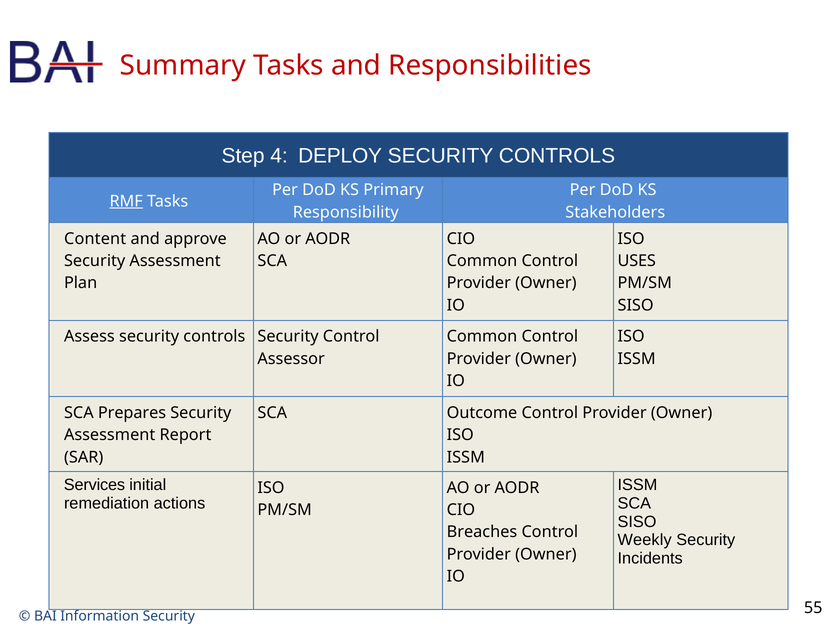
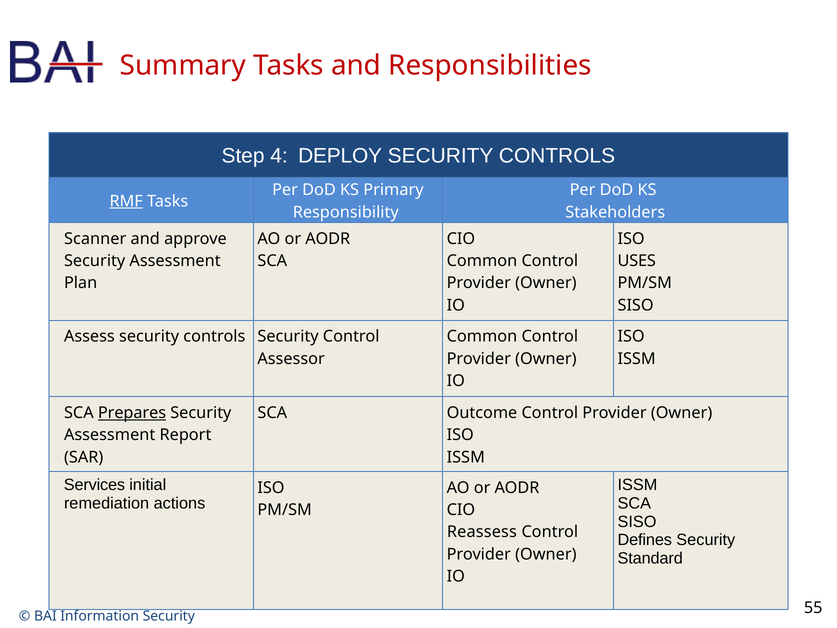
Content: Content -> Scanner (95, 239)
Prepares underline: none -> present (132, 413)
Breaches: Breaches -> Reassess (482, 532)
Weekly: Weekly -> Defines (645, 540)
Incidents: Incidents -> Standard (650, 558)
